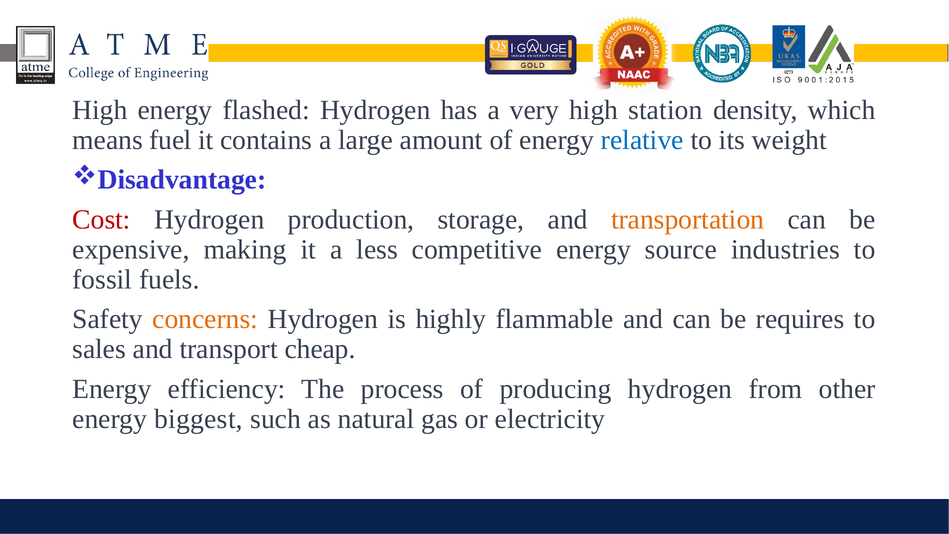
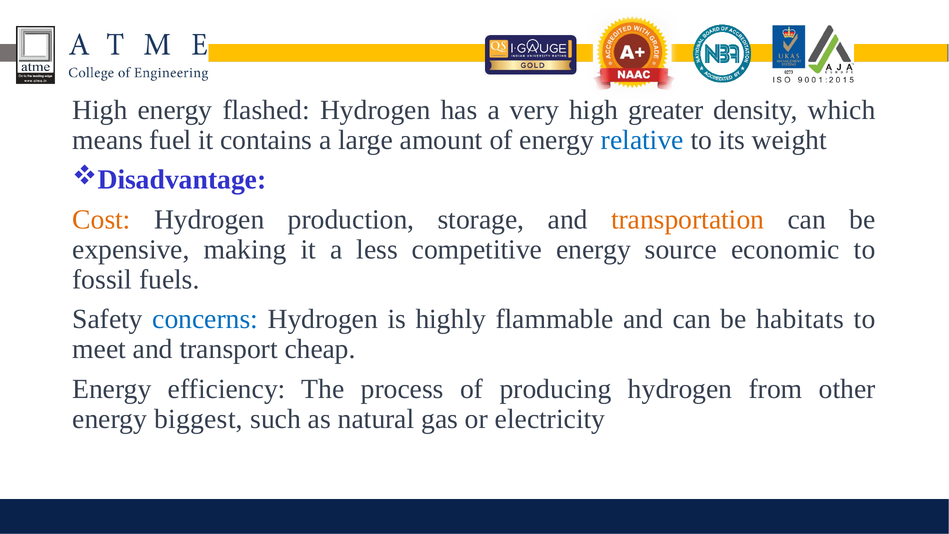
station: station -> greater (666, 110)
Cost colour: red -> orange (102, 220)
industries: industries -> economic (785, 249)
concerns colour: orange -> blue (205, 319)
requires: requires -> habitats (800, 319)
sales: sales -> meet (99, 349)
